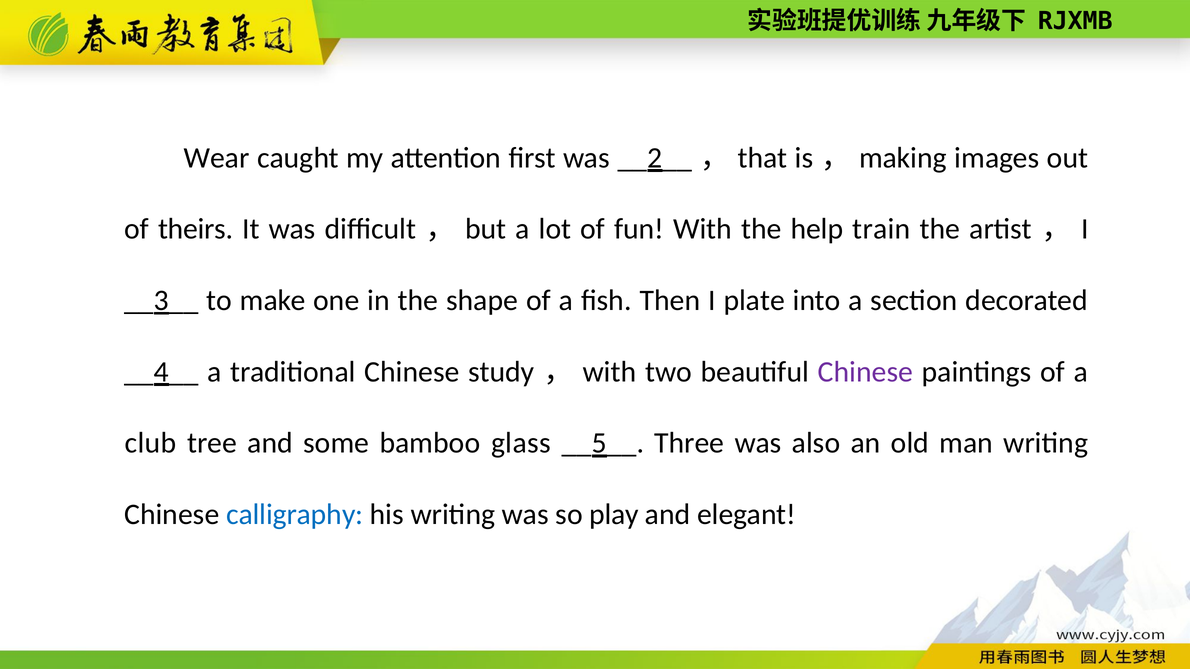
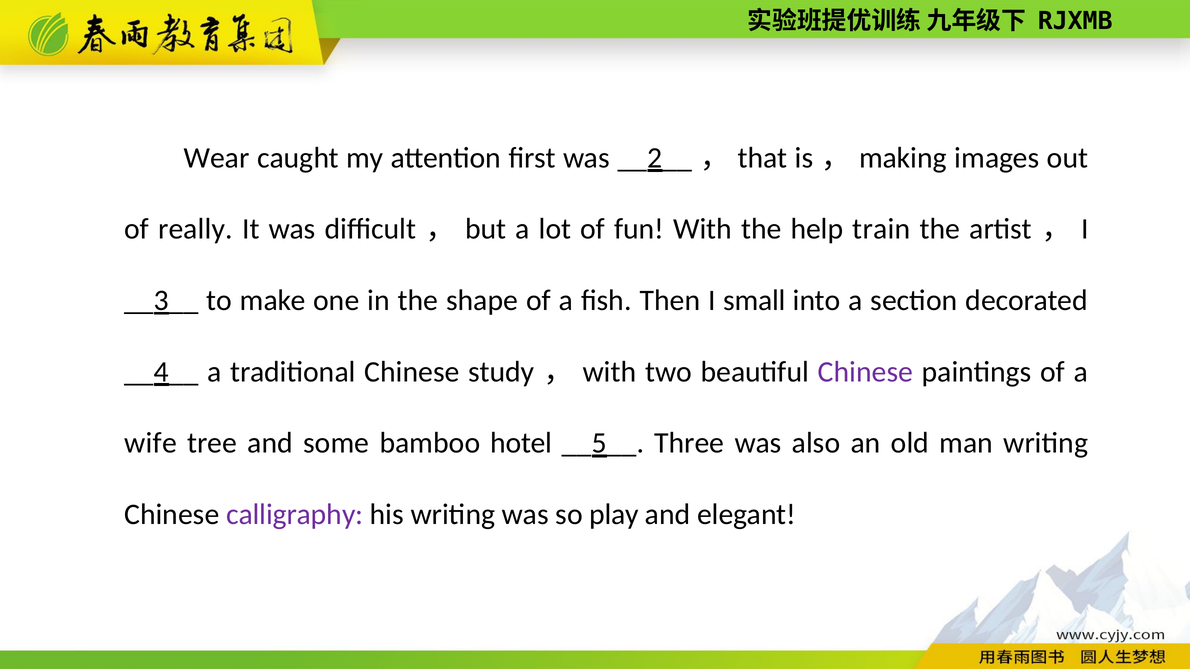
theirs: theirs -> really (196, 229)
plate: plate -> small (754, 301)
club: club -> wife (151, 443)
glass: glass -> hotel (521, 443)
calligraphy colour: blue -> purple (295, 515)
